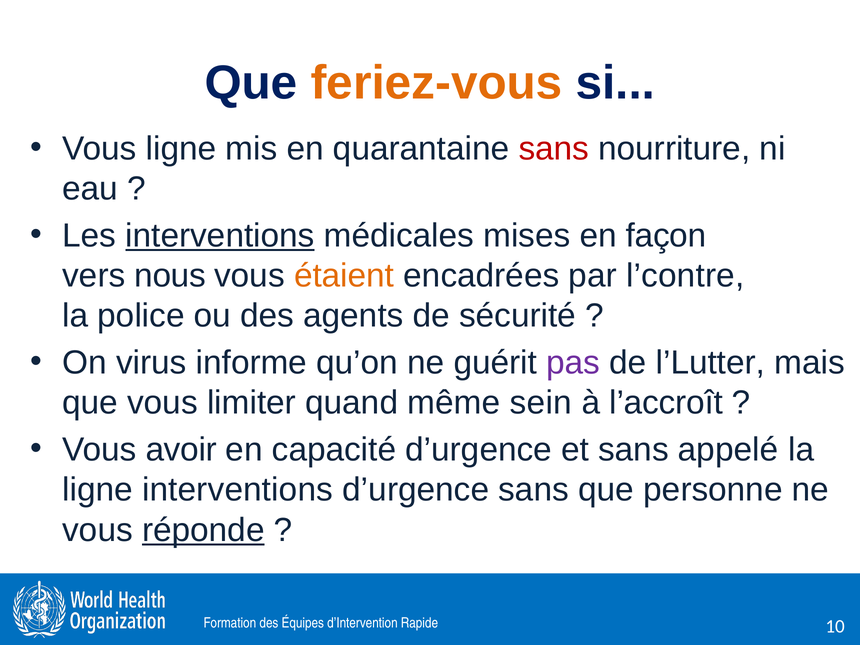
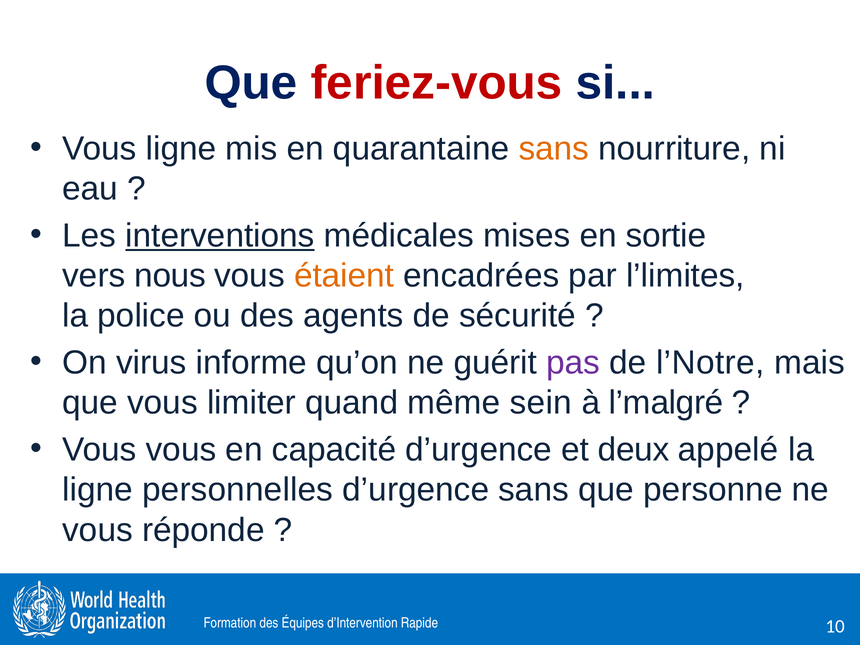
feriez-vous colour: orange -> red (436, 83)
sans colour: red -> orange (554, 149)
façon: façon -> sortie (666, 236)
l’contre: l’contre -> l’limites (685, 276)
l’Lutter: l’Lutter -> l’Notre (710, 363)
l’accroît: l’accroît -> l’malgré (666, 403)
Vous avoir: avoir -> vous (181, 450)
et sans: sans -> deux (634, 450)
ligne interventions: interventions -> personnelles (238, 490)
réponde underline: present -> none (203, 530)
